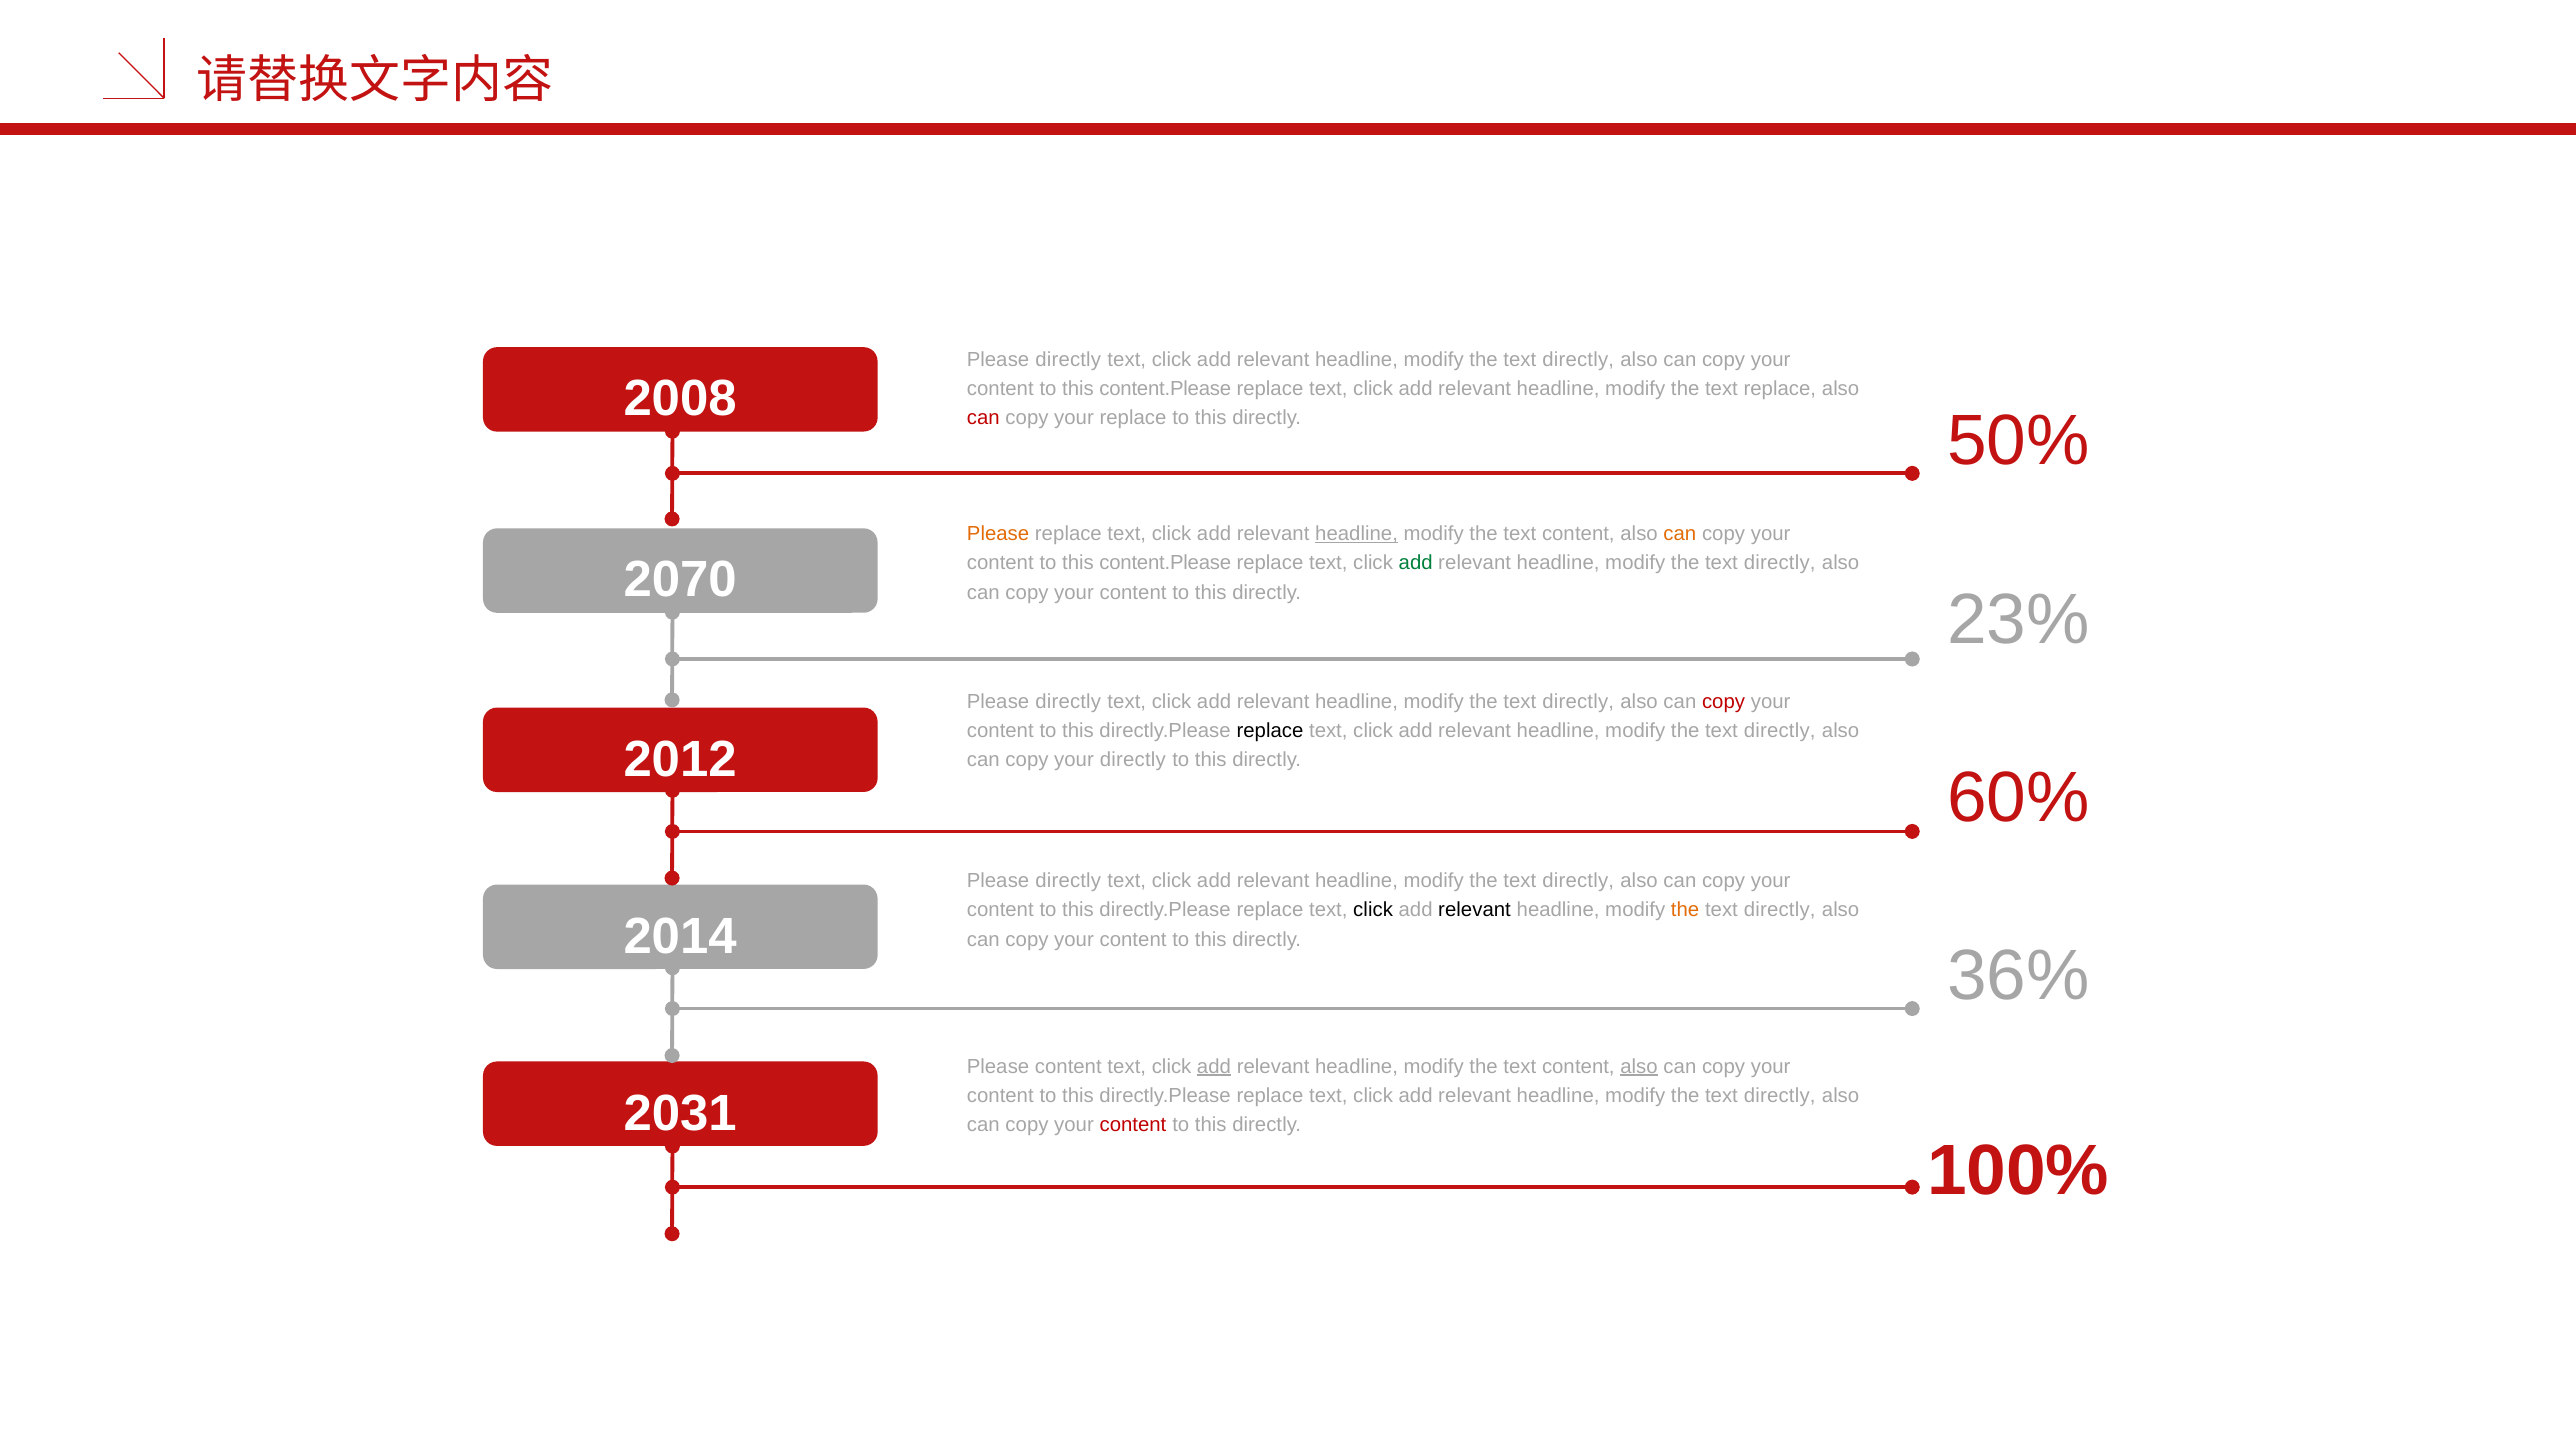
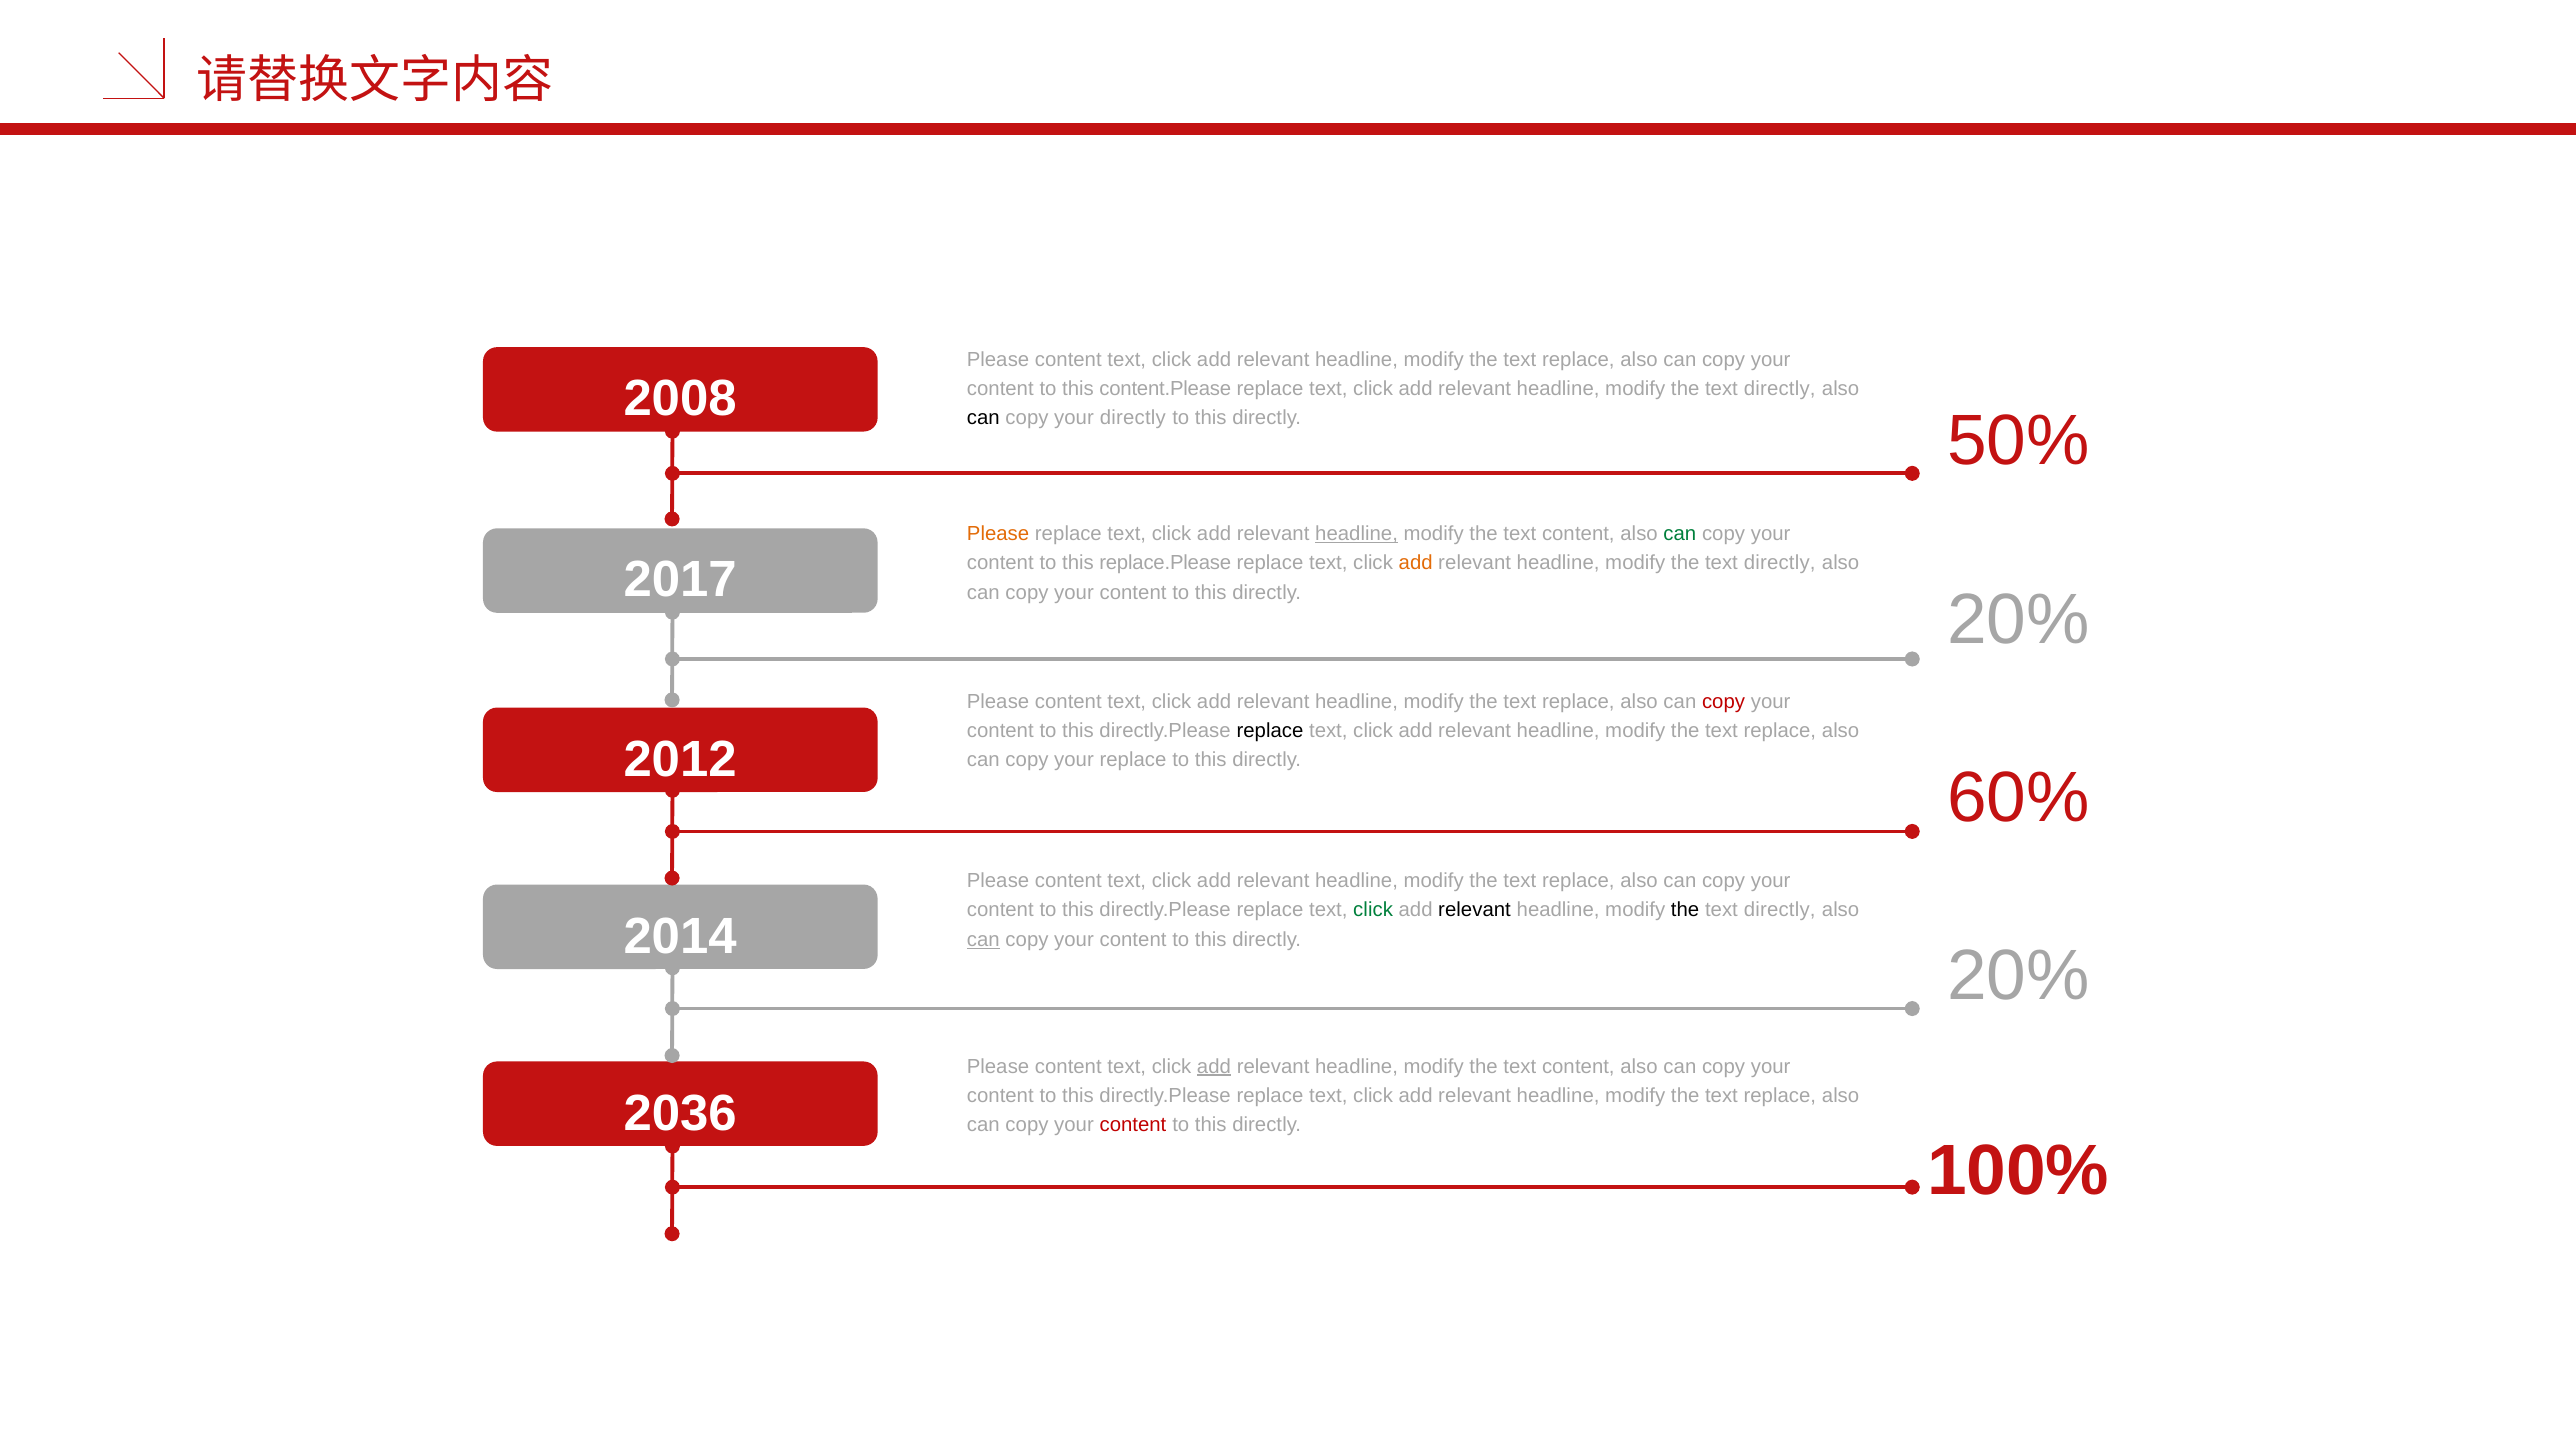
directly: directly -> content (1068, 360)
directly: directly -> replace (1578, 360)
replace: replace -> directly (1780, 389)
can colour: red -> black (983, 418)
your replace: replace -> directly (1133, 418)
can colour: orange -> green (1680, 534)
content.Please: content.Please -> replace.Please (1165, 563)
add colour: green -> orange (1416, 563)
2070: 2070 -> 2017 (680, 580)
23%: 23% -> 20% (2018, 619)
directly: directly -> content (1068, 702)
directly: directly -> replace (1578, 702)
directly: directly -> replace (1780, 731)
your directly: directly -> replace (1133, 760)
directly: directly -> content (1068, 881)
directly: directly -> replace (1578, 881)
click colour: black -> green (1373, 910)
the colour: orange -> black (1685, 910)
can underline: none -> present (983, 939)
36%: 36% -> 20% (2018, 976)
also underline: present -> none (1639, 1066)
directly: directly -> replace (1780, 1095)
2031: 2031 -> 2036 (680, 1113)
